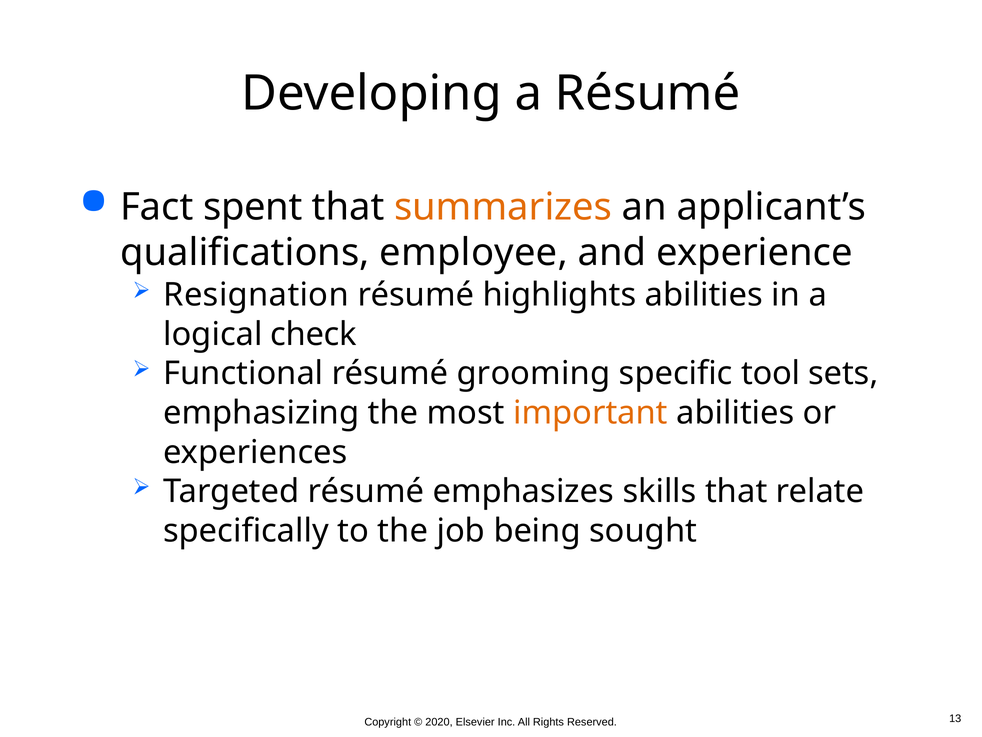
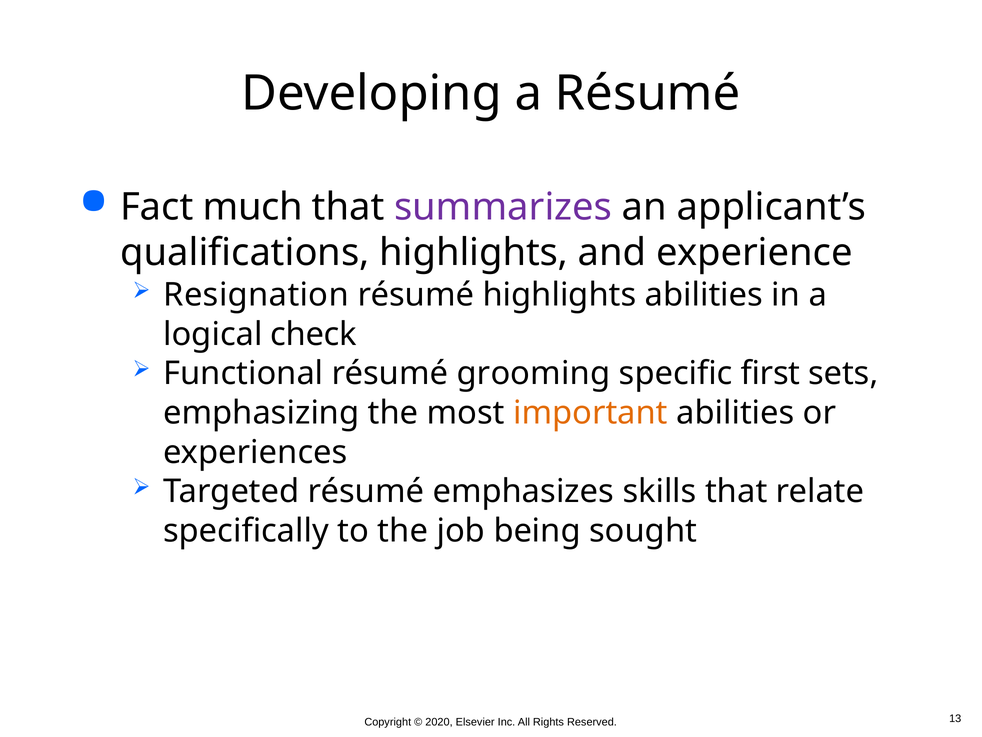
spent: spent -> much (253, 207)
summarizes colour: orange -> purple (503, 207)
qualifications employee: employee -> highlights (474, 253)
tool: tool -> first (771, 373)
